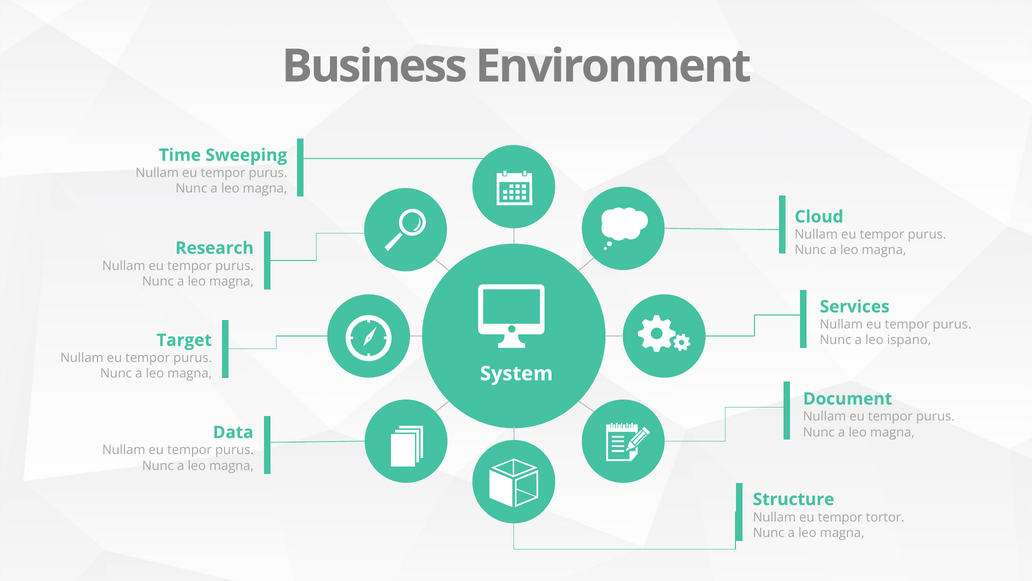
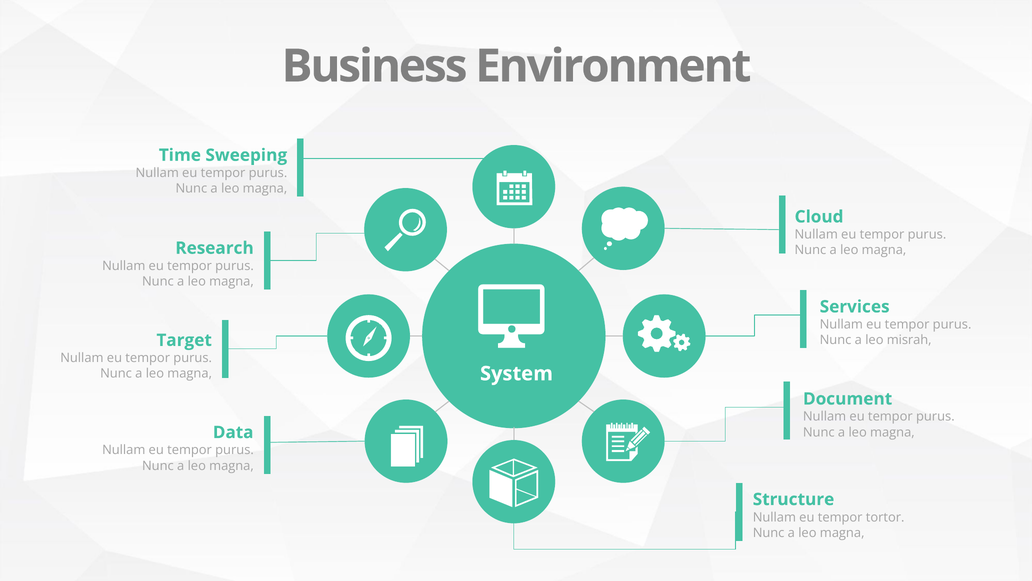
ispano: ispano -> misrah (909, 340)
